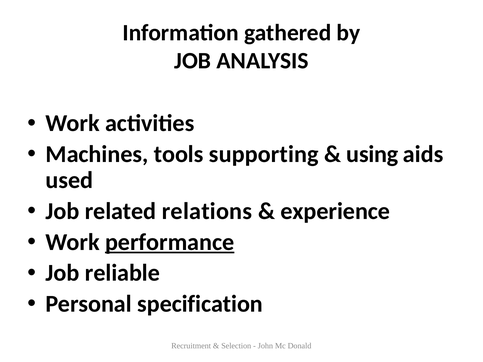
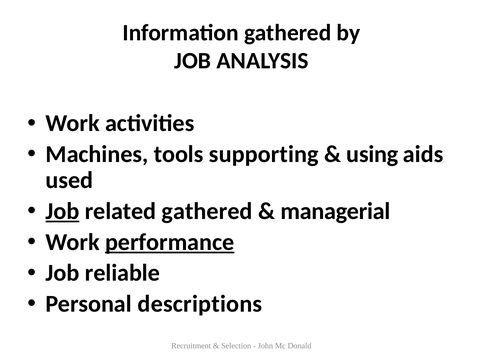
Job underline: none -> present (63, 211)
related relations: relations -> gathered (207, 211)
experience: experience -> managerial (335, 211)
specification: specification -> descriptions (200, 304)
